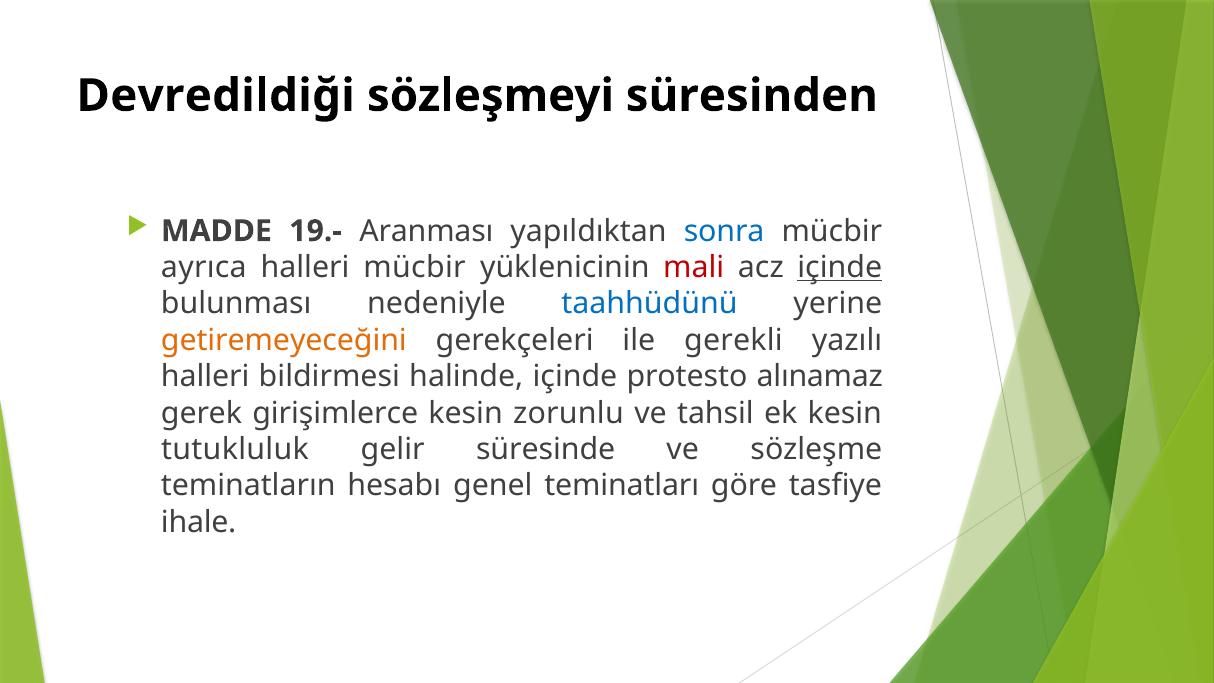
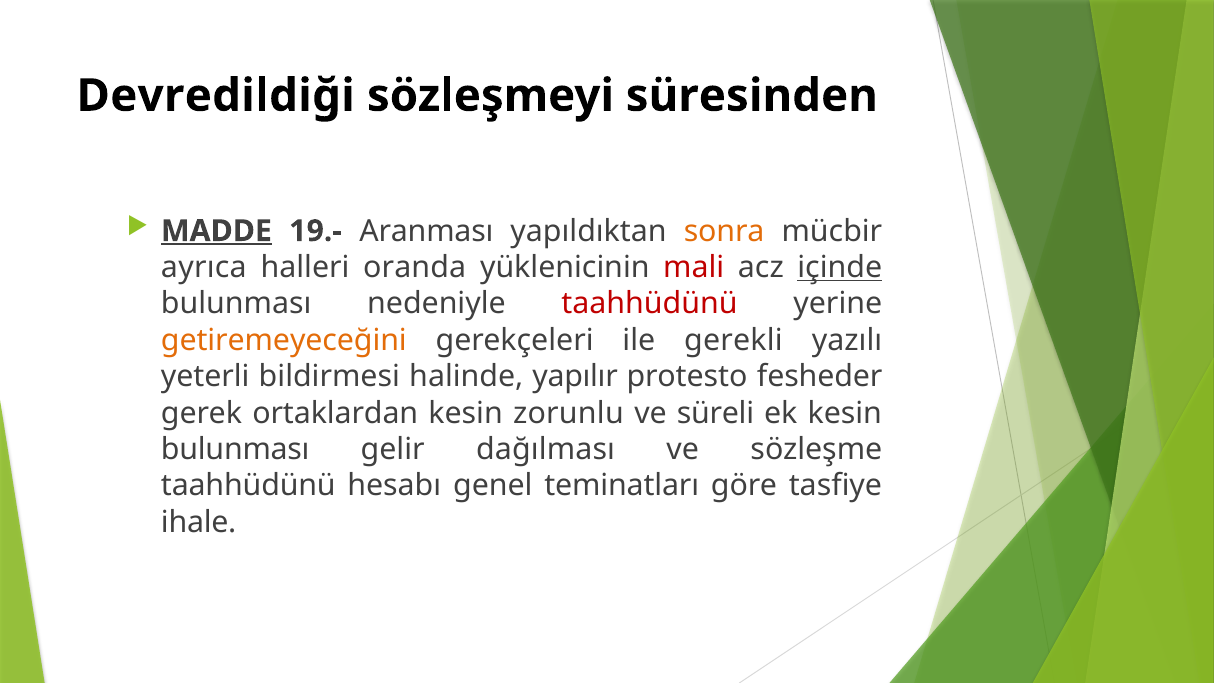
MADDE underline: none -> present (216, 231)
sonra colour: blue -> orange (724, 231)
halleri mücbir: mücbir -> oranda (415, 267)
taahhüdünü colour: blue -> red (650, 304)
halleri: halleri -> yeterli (205, 377)
halinde içinde: içinde -> yapılır (575, 377)
alınamaz: alınamaz -> fesheder (820, 377)
girişimlerce: girişimlerce -> ortaklardan (335, 413)
tahsil: tahsil -> süreli (716, 413)
tutukluluk: tutukluluk -> bulunması (235, 449)
süresinde: süresinde -> dağılması (546, 449)
teminatların: teminatların -> taahhüdünü (248, 486)
